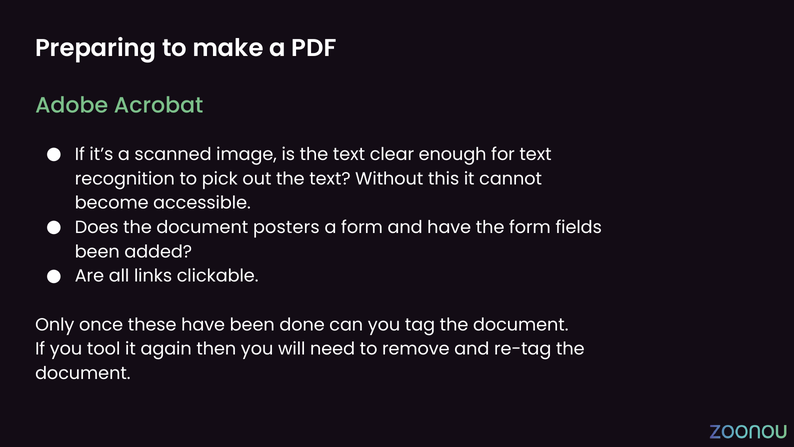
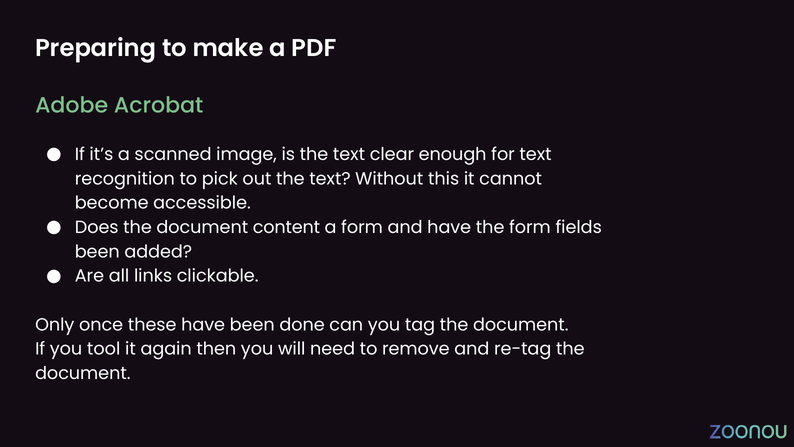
posters: posters -> content (286, 227)
